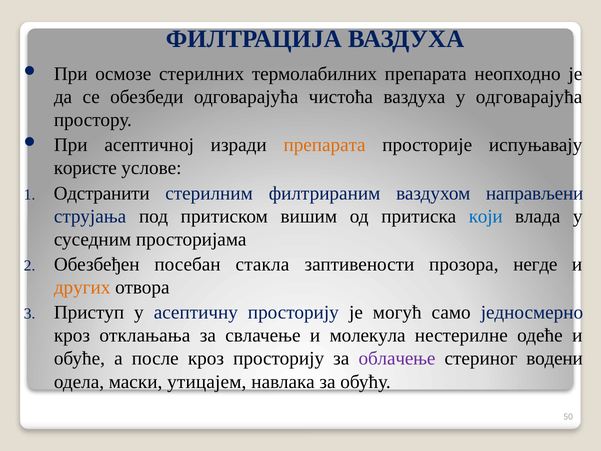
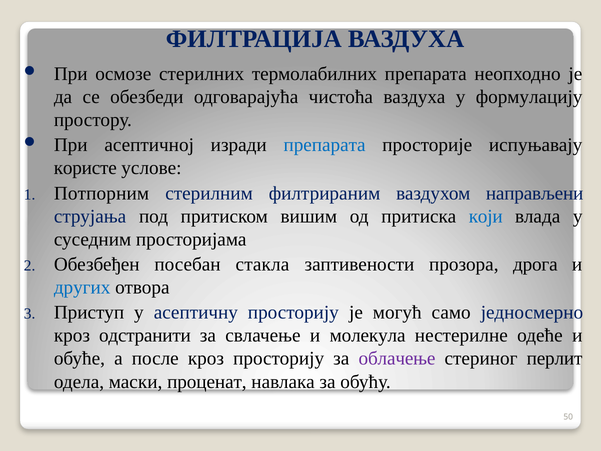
у одговарајућа: одговарајућа -> формулацију (529, 97)
препарата colour: orange -> blue (325, 145)
Одстранити: Одстранити -> Потпорним (101, 193)
негде: негде -> дрога (535, 264)
других colour: orange -> blue (82, 287)
отклањања: отклањања -> одстранити (145, 335)
водени: водени -> перлит (555, 358)
утицајем: утицајем -> проценат (207, 381)
